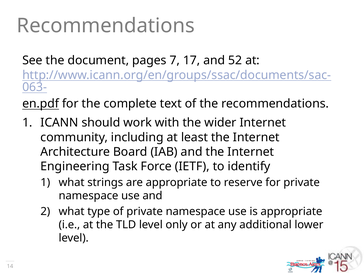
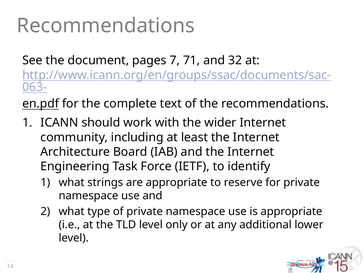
17: 17 -> 71 (192, 60)
52: 52 -> 32 (235, 60)
